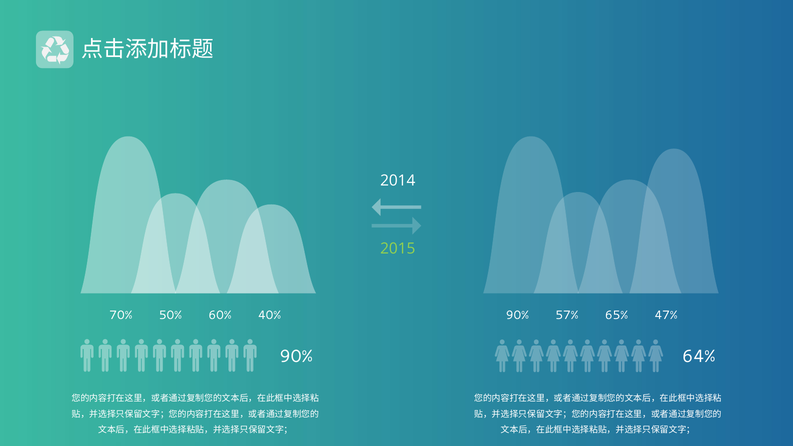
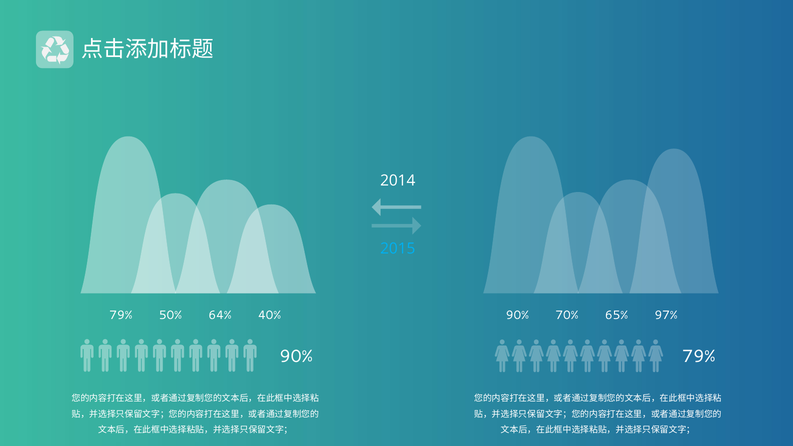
2015 colour: light green -> light blue (398, 249)
70%: 70% -> 79% (121, 315)
60%: 60% -> 64% (220, 315)
57%: 57% -> 70% (567, 315)
47%: 47% -> 97% (666, 315)
64%: 64% -> 79% (699, 357)
